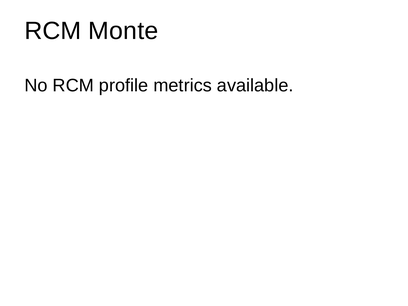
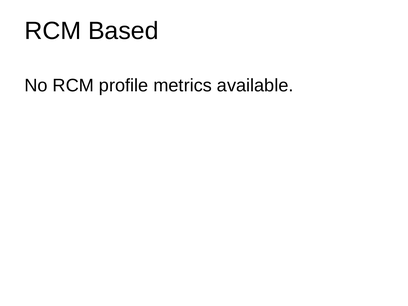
Monte: Monte -> Based (123, 31)
